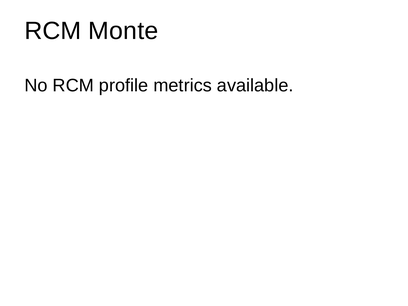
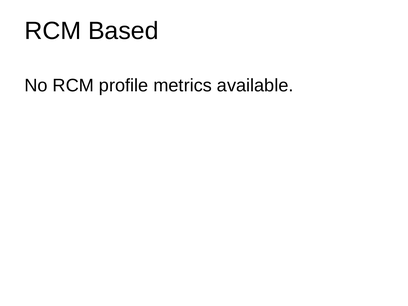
Monte: Monte -> Based (123, 31)
